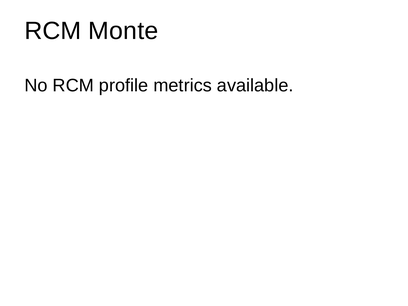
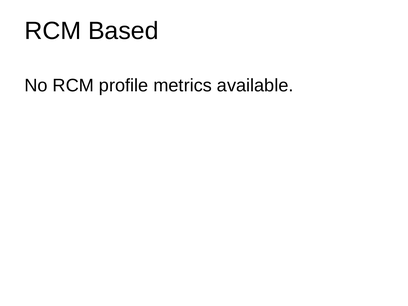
Monte: Monte -> Based (123, 31)
